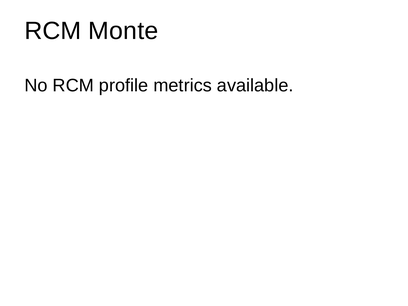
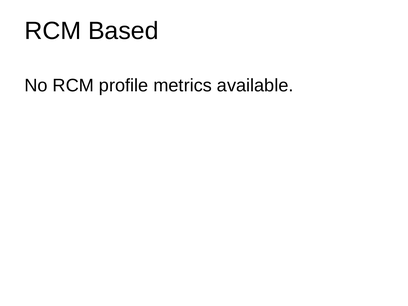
Monte: Monte -> Based (123, 31)
